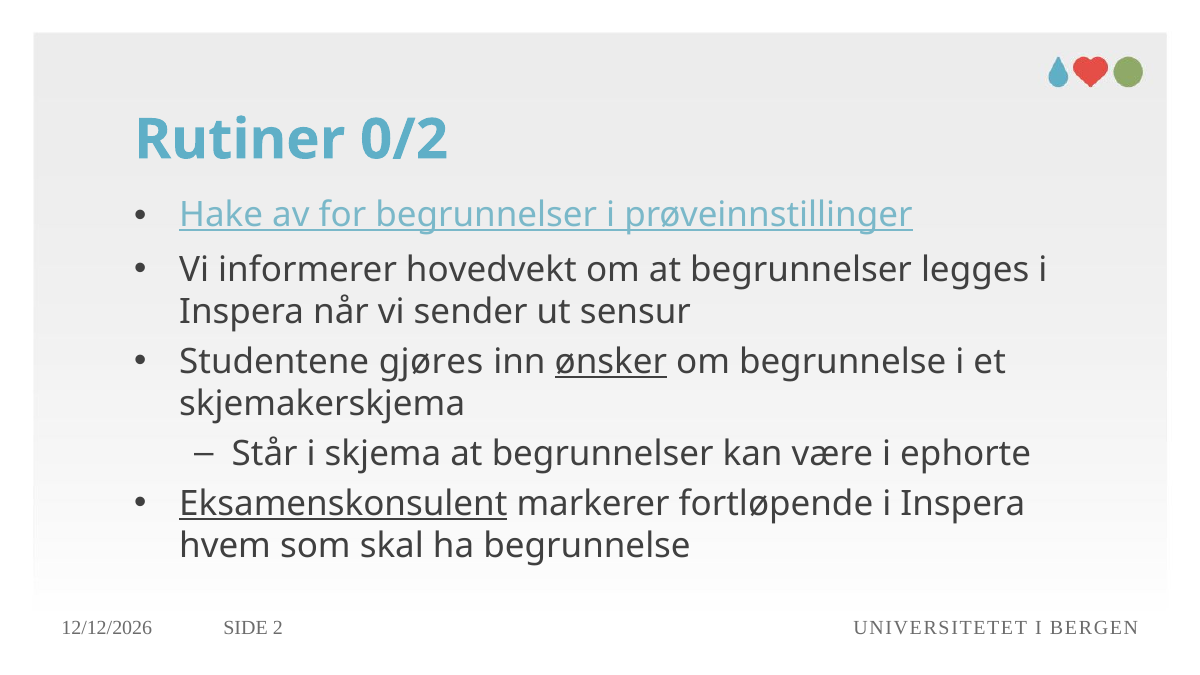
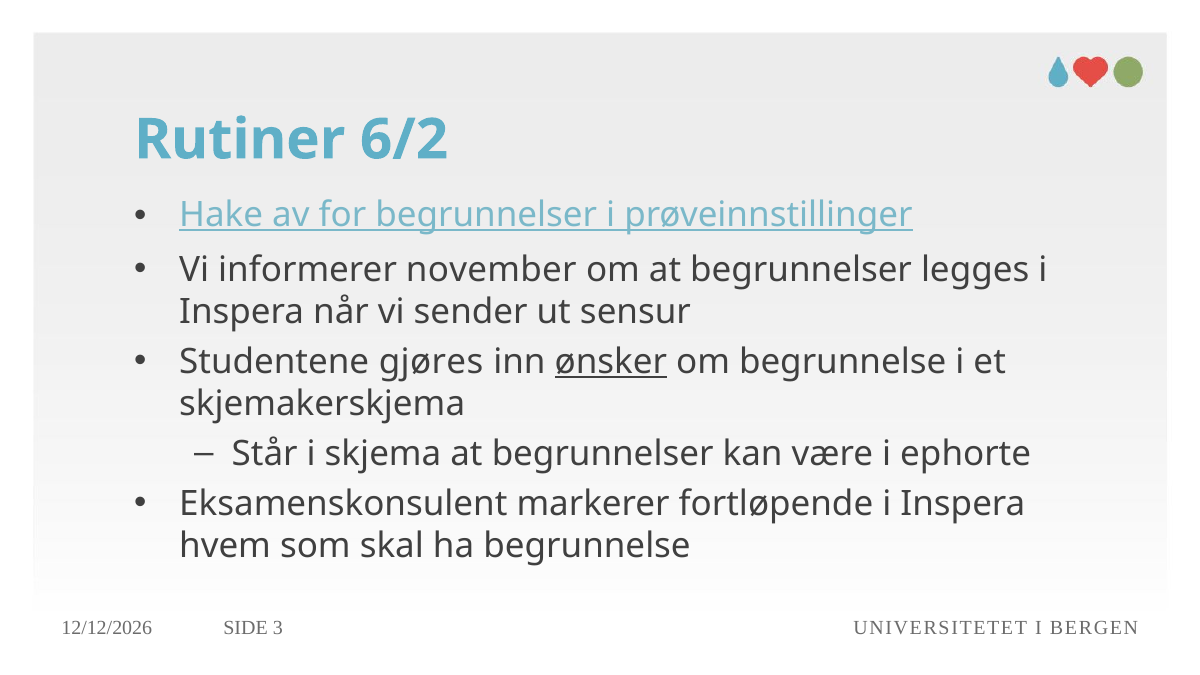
0/2: 0/2 -> 6/2 (404, 140)
hovedvekt: hovedvekt -> november (491, 270)
Eksamenskonsulent underline: present -> none (343, 504)
2: 2 -> 3 (278, 628)
